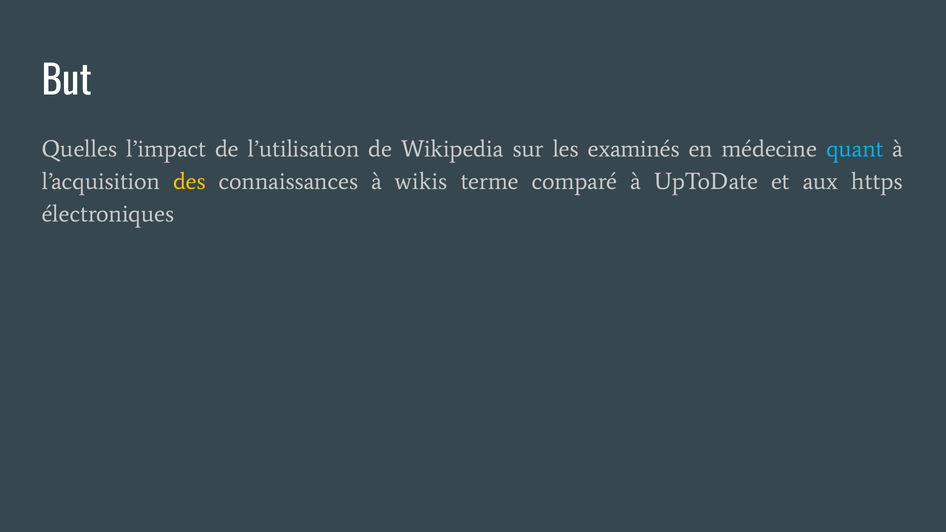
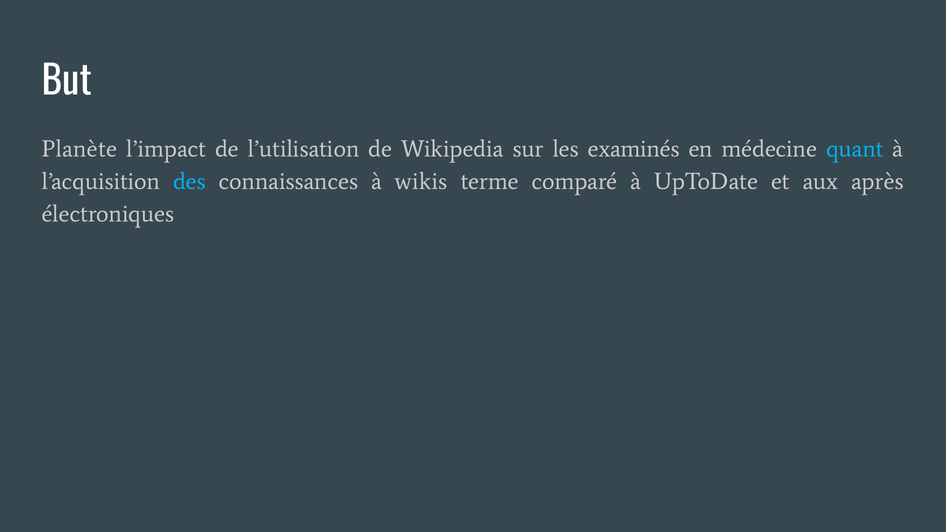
Quelles: Quelles -> Planète (79, 149)
des colour: yellow -> light blue (190, 181)
https: https -> après (877, 181)
